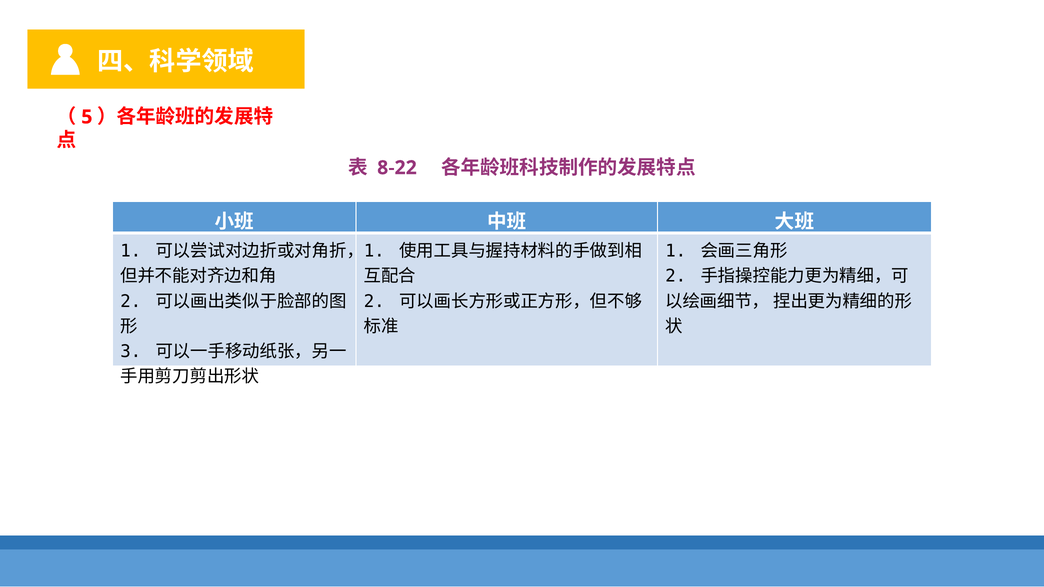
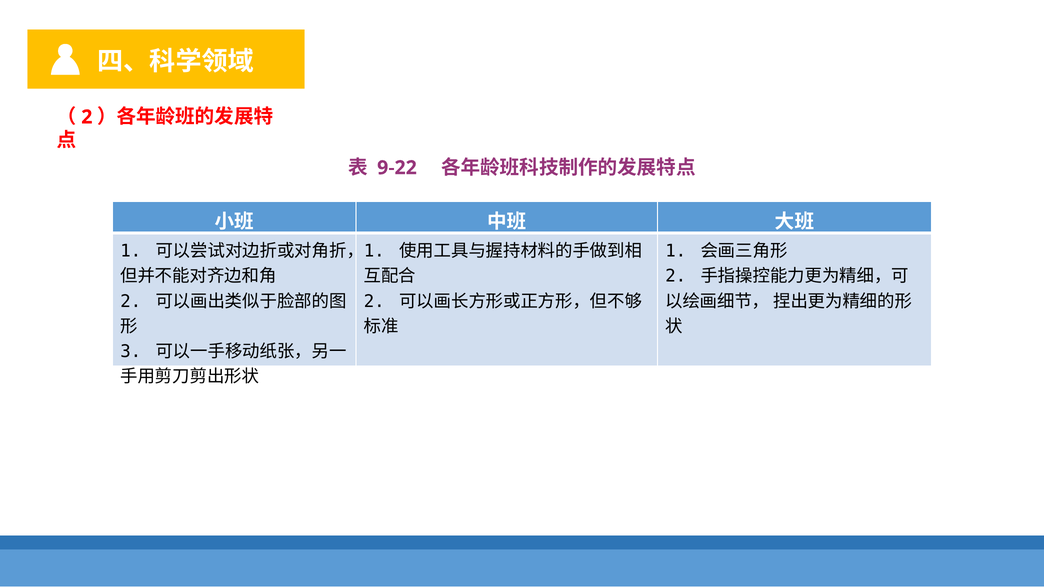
5: 5 -> 2 (87, 117)
8-22: 8-22 -> 9-22 (397, 168)
